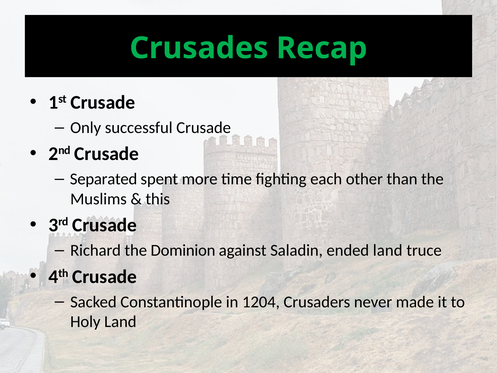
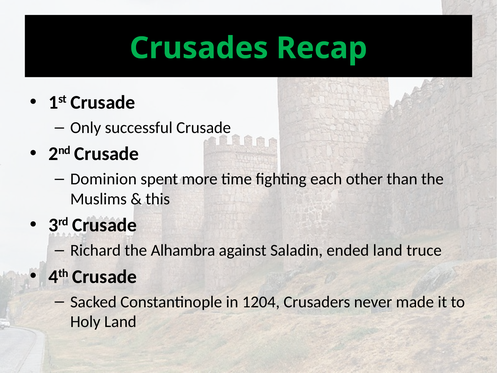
Separated: Separated -> Dominion (103, 179)
Dominion: Dominion -> Alhambra (183, 250)
